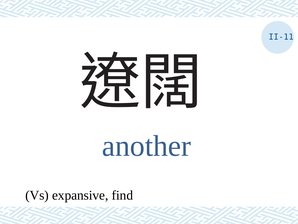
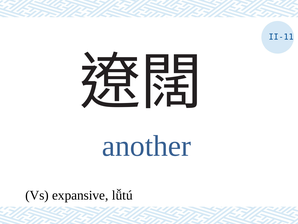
find: find -> lǚtú (122, 195)
